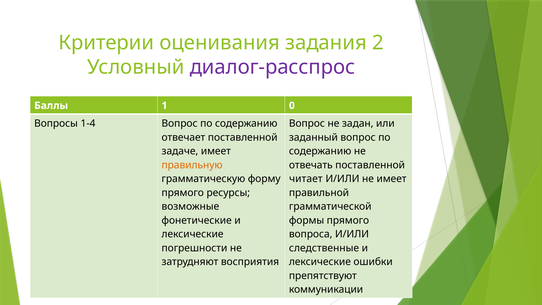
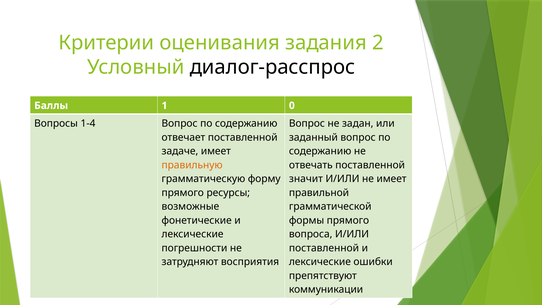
диалог-расспрос colour: purple -> black (272, 67)
читает: читает -> значит (306, 179)
следственные: следственные -> поставленной (324, 248)
